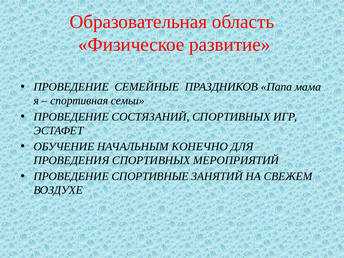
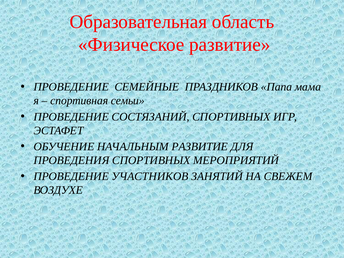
НАЧАЛЬНЫМ КОНЕЧНО: КОНЕЧНО -> РАЗВИТИЕ (200, 147)
СПОРТИВНЫЕ: СПОРТИВНЫЕ -> УЧАСТНИКОВ (150, 176)
